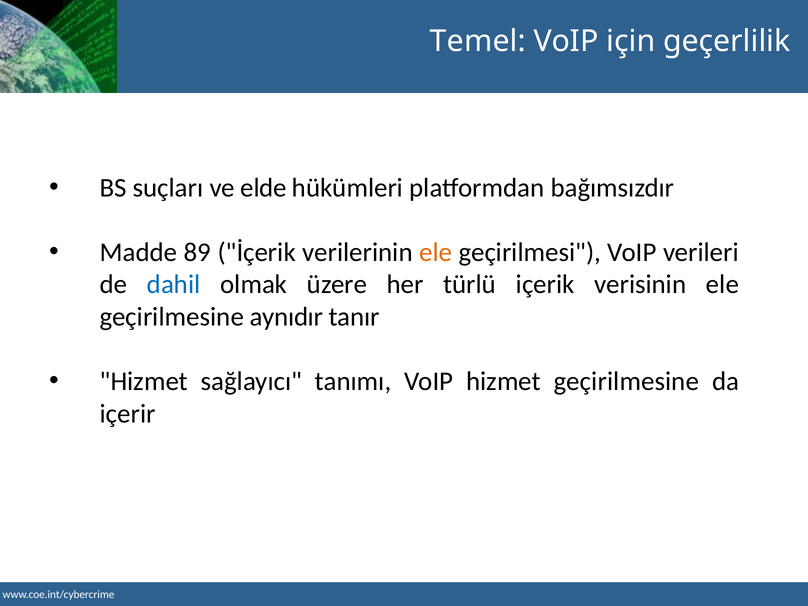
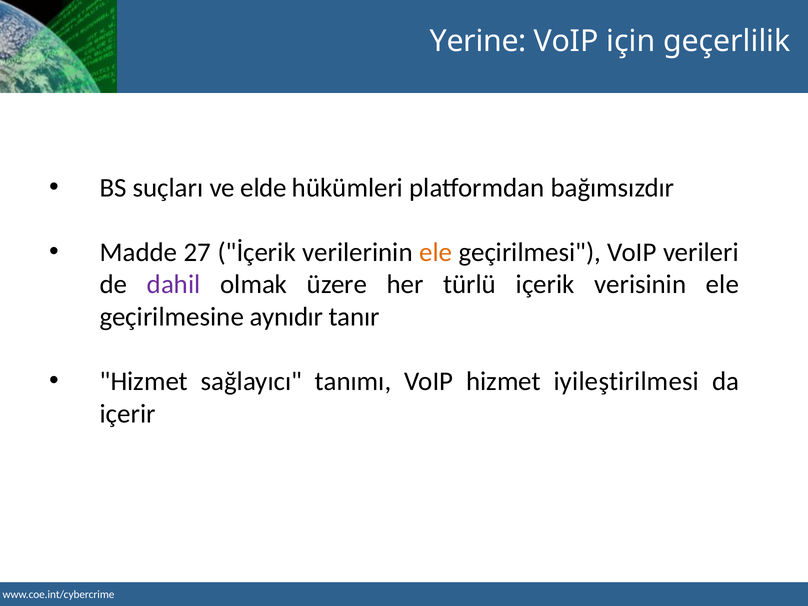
Temel: Temel -> Yerine (478, 41)
89: 89 -> 27 (197, 252)
dahil colour: blue -> purple (174, 285)
hizmet geçirilmesine: geçirilmesine -> iyileştirilmesi (626, 382)
